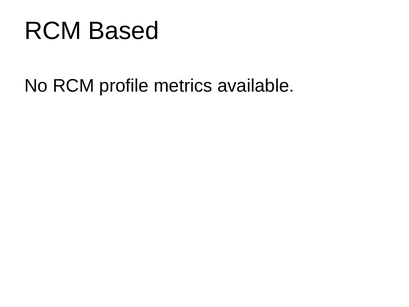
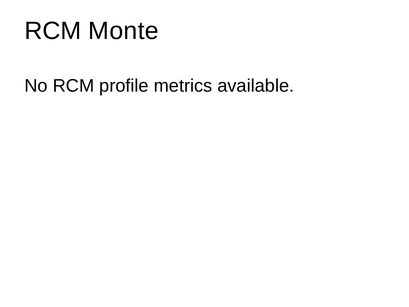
Based: Based -> Monte (124, 31)
